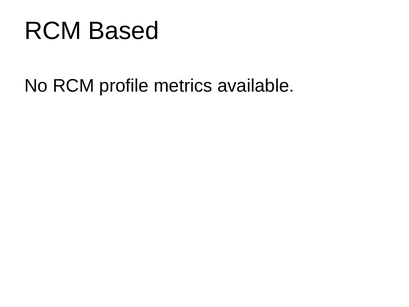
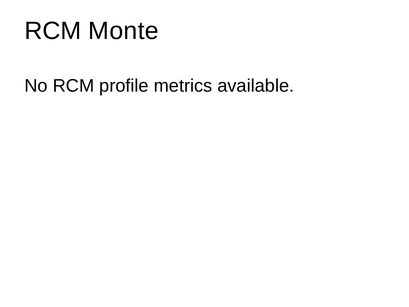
Based: Based -> Monte (124, 31)
